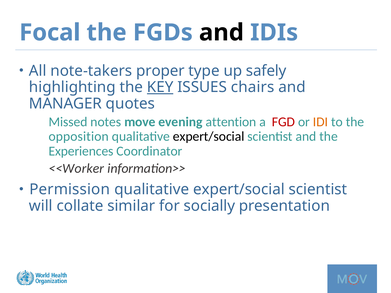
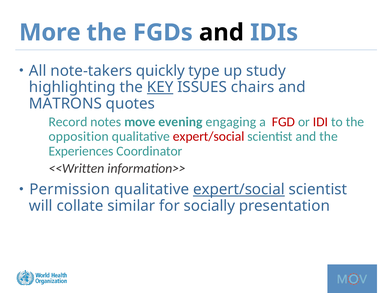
Focal: Focal -> More (50, 33)
proper: proper -> quickly (160, 71)
safely: safely -> study (266, 71)
MANAGER: MANAGER -> MATRONS (65, 104)
Missed: Missed -> Record (68, 122)
attention: attention -> engaging (231, 122)
IDI colour: orange -> red (321, 122)
expert/social colour: black -> red (209, 137)
<<Worker: <<Worker -> <<Written (76, 169)
expert/social underline: none -> present (239, 190)
